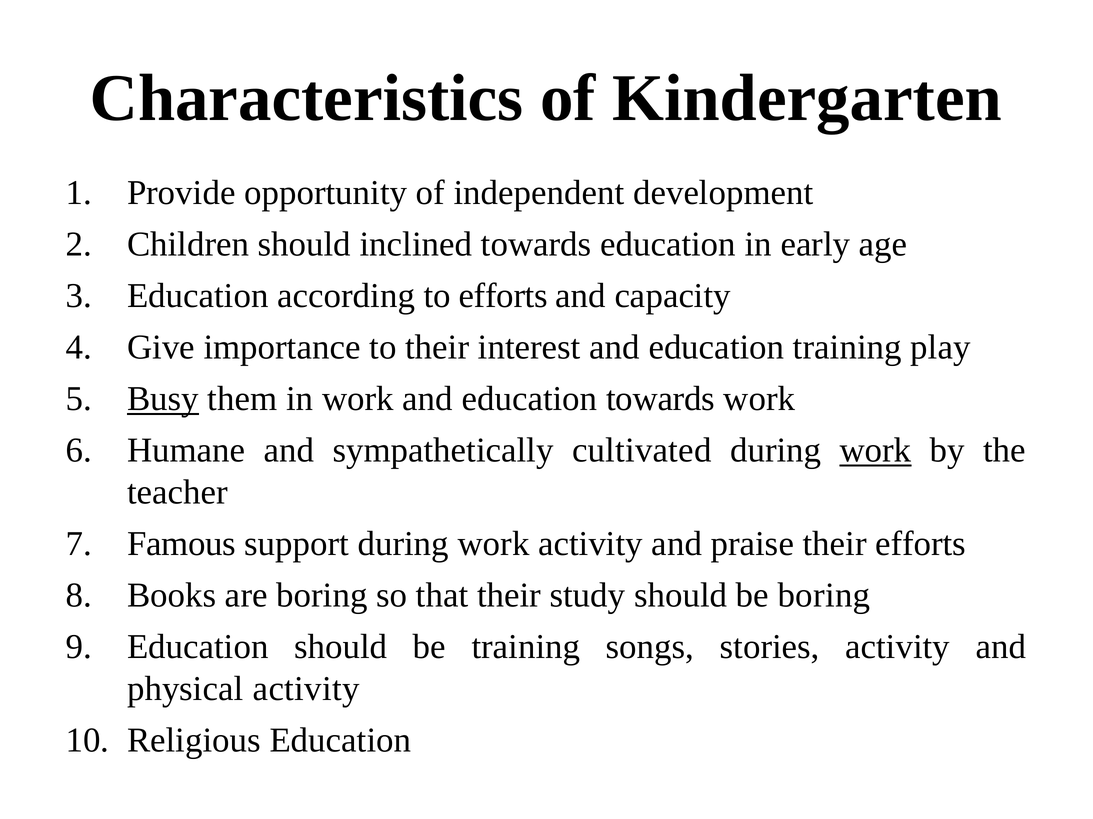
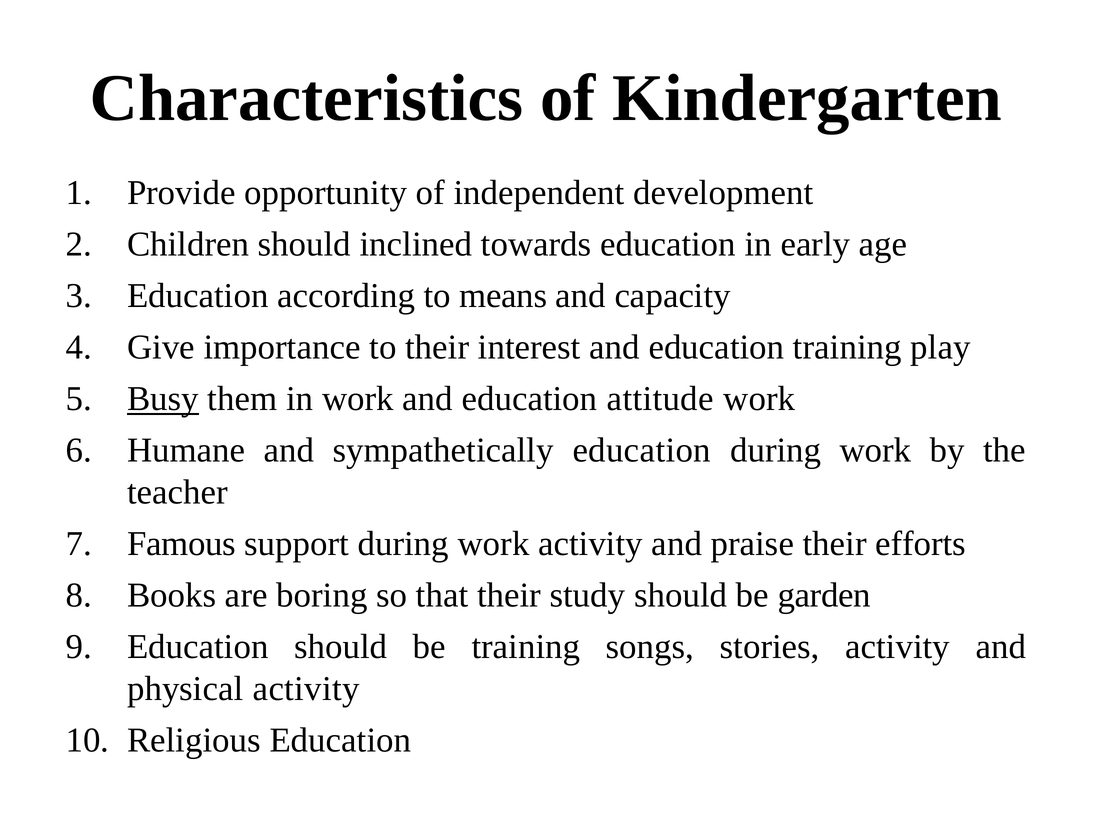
to efforts: efforts -> means (503, 296)
education towards: towards -> attitude (660, 399)
sympathetically cultivated: cultivated -> education (642, 451)
work underline: present -> none (876, 451)
be boring: boring -> garden (824, 596)
